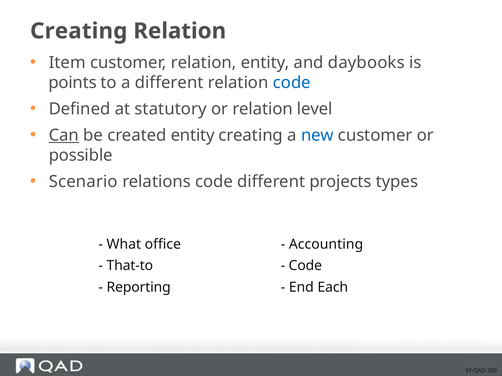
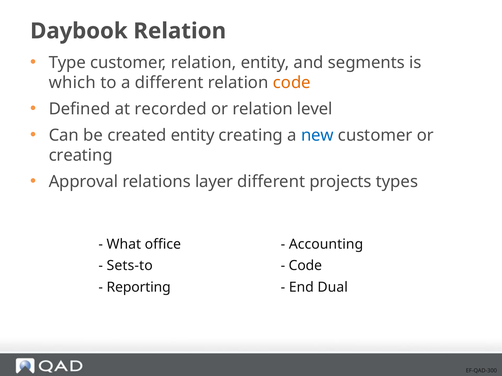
Creating: Creating -> Daybook (79, 31)
Item: Item -> Type (67, 63)
daybooks: daybooks -> segments (366, 63)
points: points -> which (72, 83)
code colour: blue -> orange (292, 83)
statutory: statutory -> recorded (171, 109)
Can underline: present -> none (64, 135)
possible: possible -> creating (81, 156)
Scenario: Scenario -> Approval (83, 182)
relations code: code -> layer (214, 182)
That-to: That-to -> Sets-to (130, 266)
Each: Each -> Dual (333, 288)
